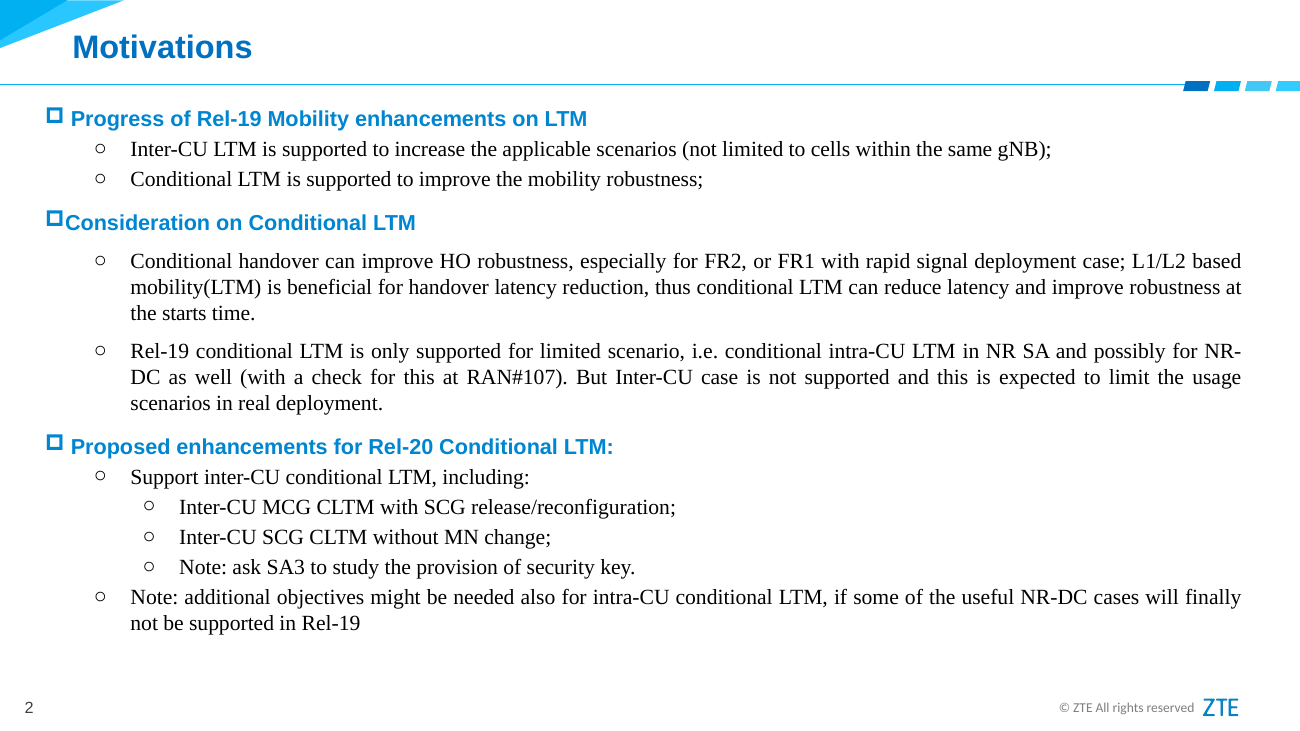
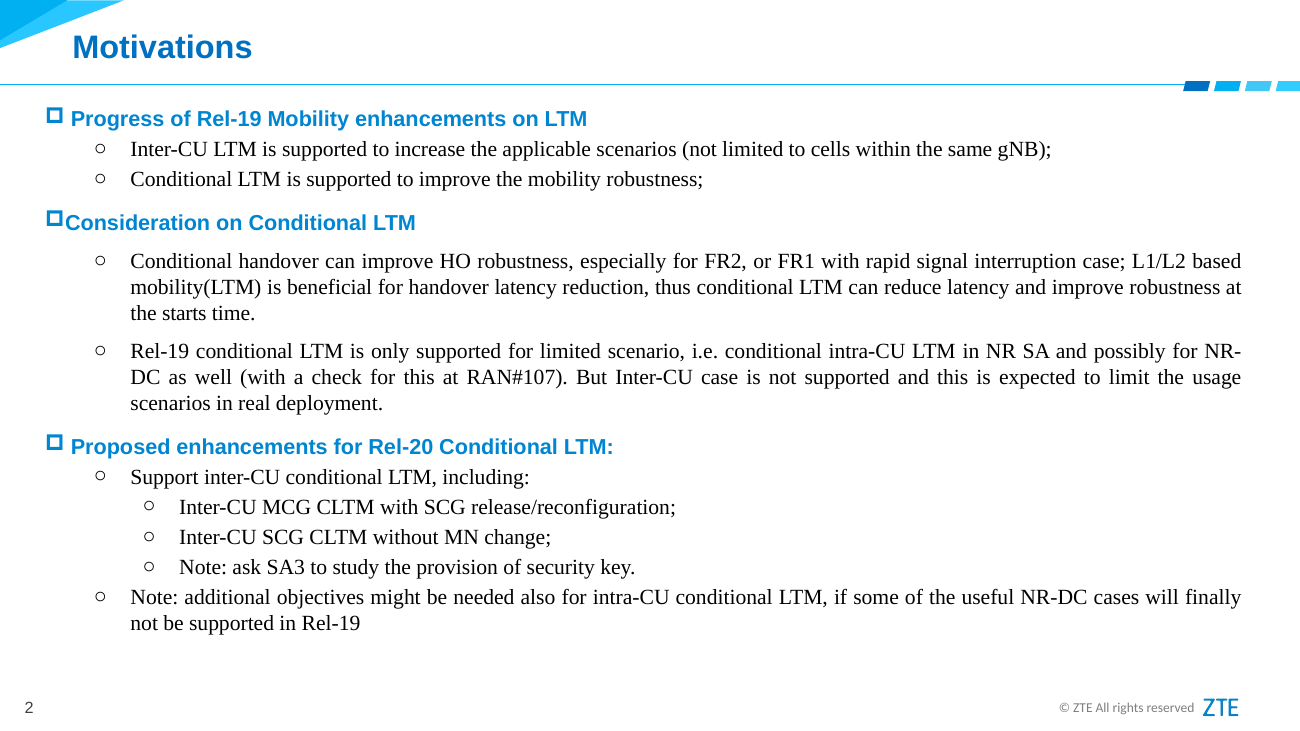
signal deployment: deployment -> interruption (1025, 261)
